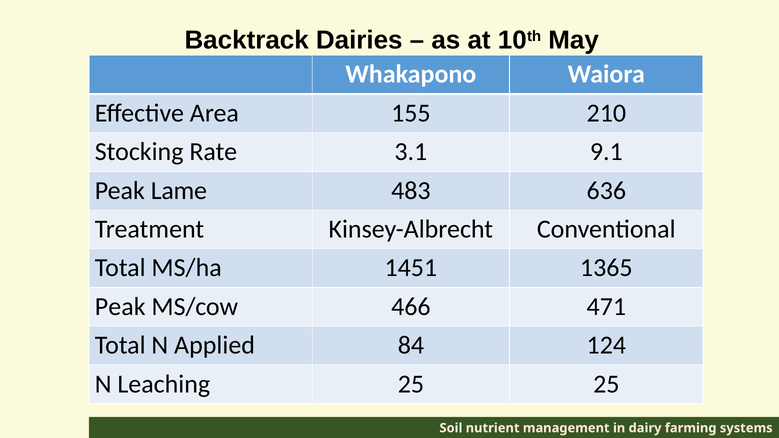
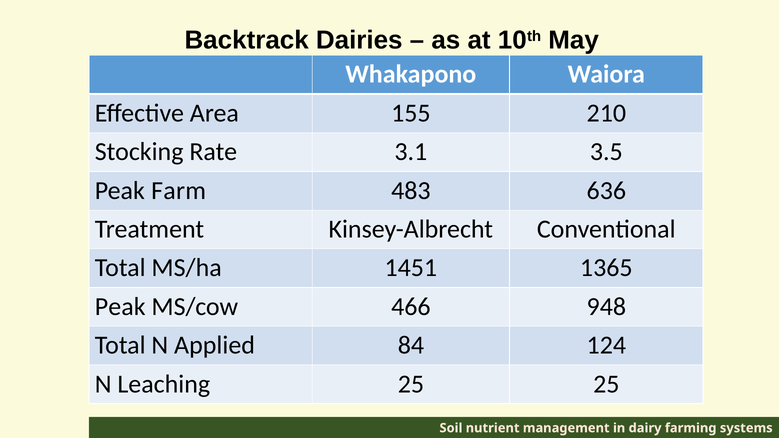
9.1: 9.1 -> 3.5 (606, 152)
Lame: Lame -> Farm (179, 191)
471: 471 -> 948 (606, 307)
